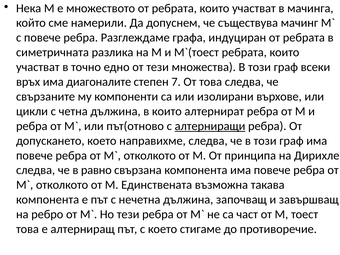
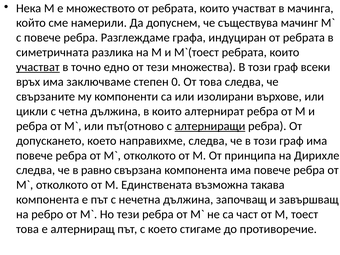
участват underline: none -> present (38, 67)
диагоналите: диагоналите -> заключваме (99, 82)
7: 7 -> 0 (176, 82)
